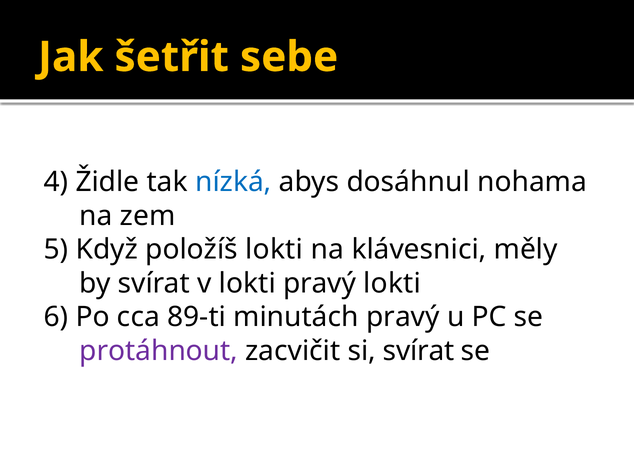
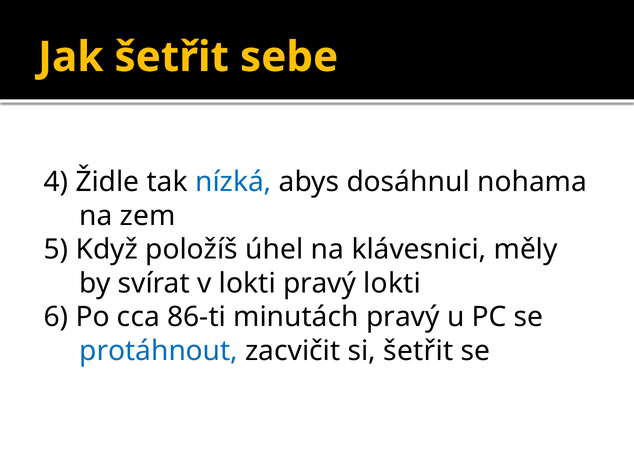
položíš lokti: lokti -> úhel (274, 250)
89-ti: 89-ti -> 86-ti (197, 317)
protáhnout colour: purple -> blue (159, 351)
si svírat: svírat -> šetřit (418, 351)
